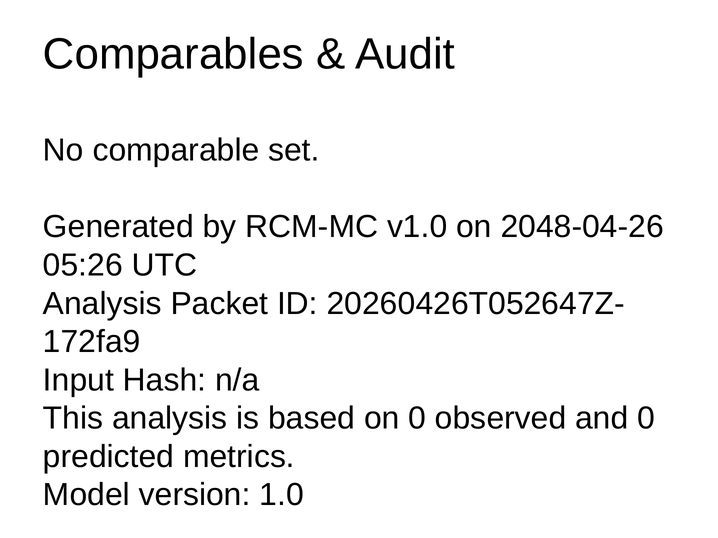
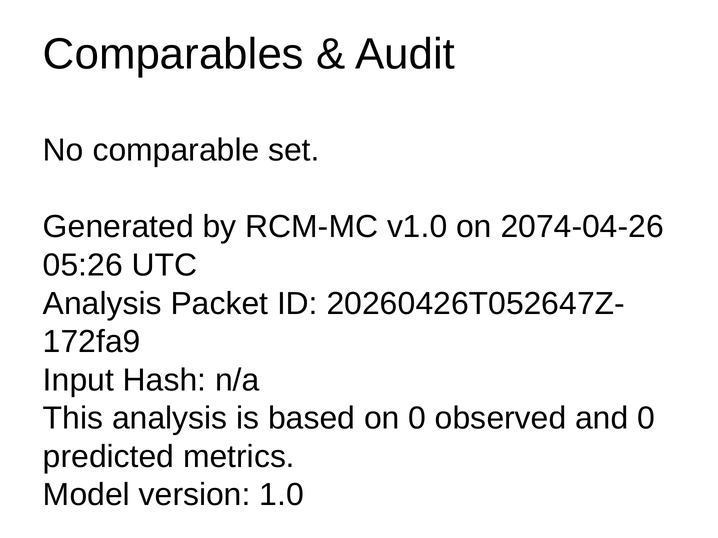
2048-04-26: 2048-04-26 -> 2074-04-26 (582, 227)
